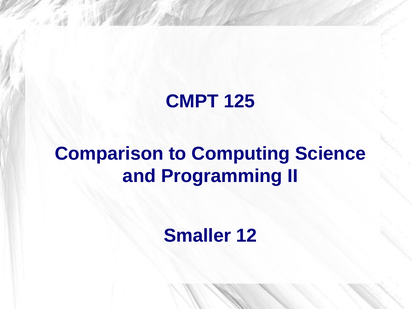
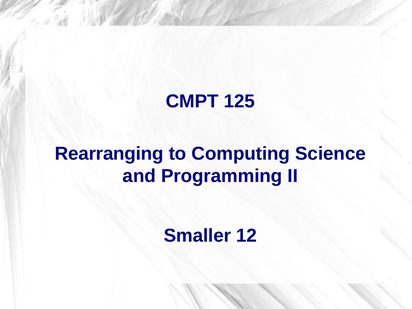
Comparison: Comparison -> Rearranging (109, 154)
